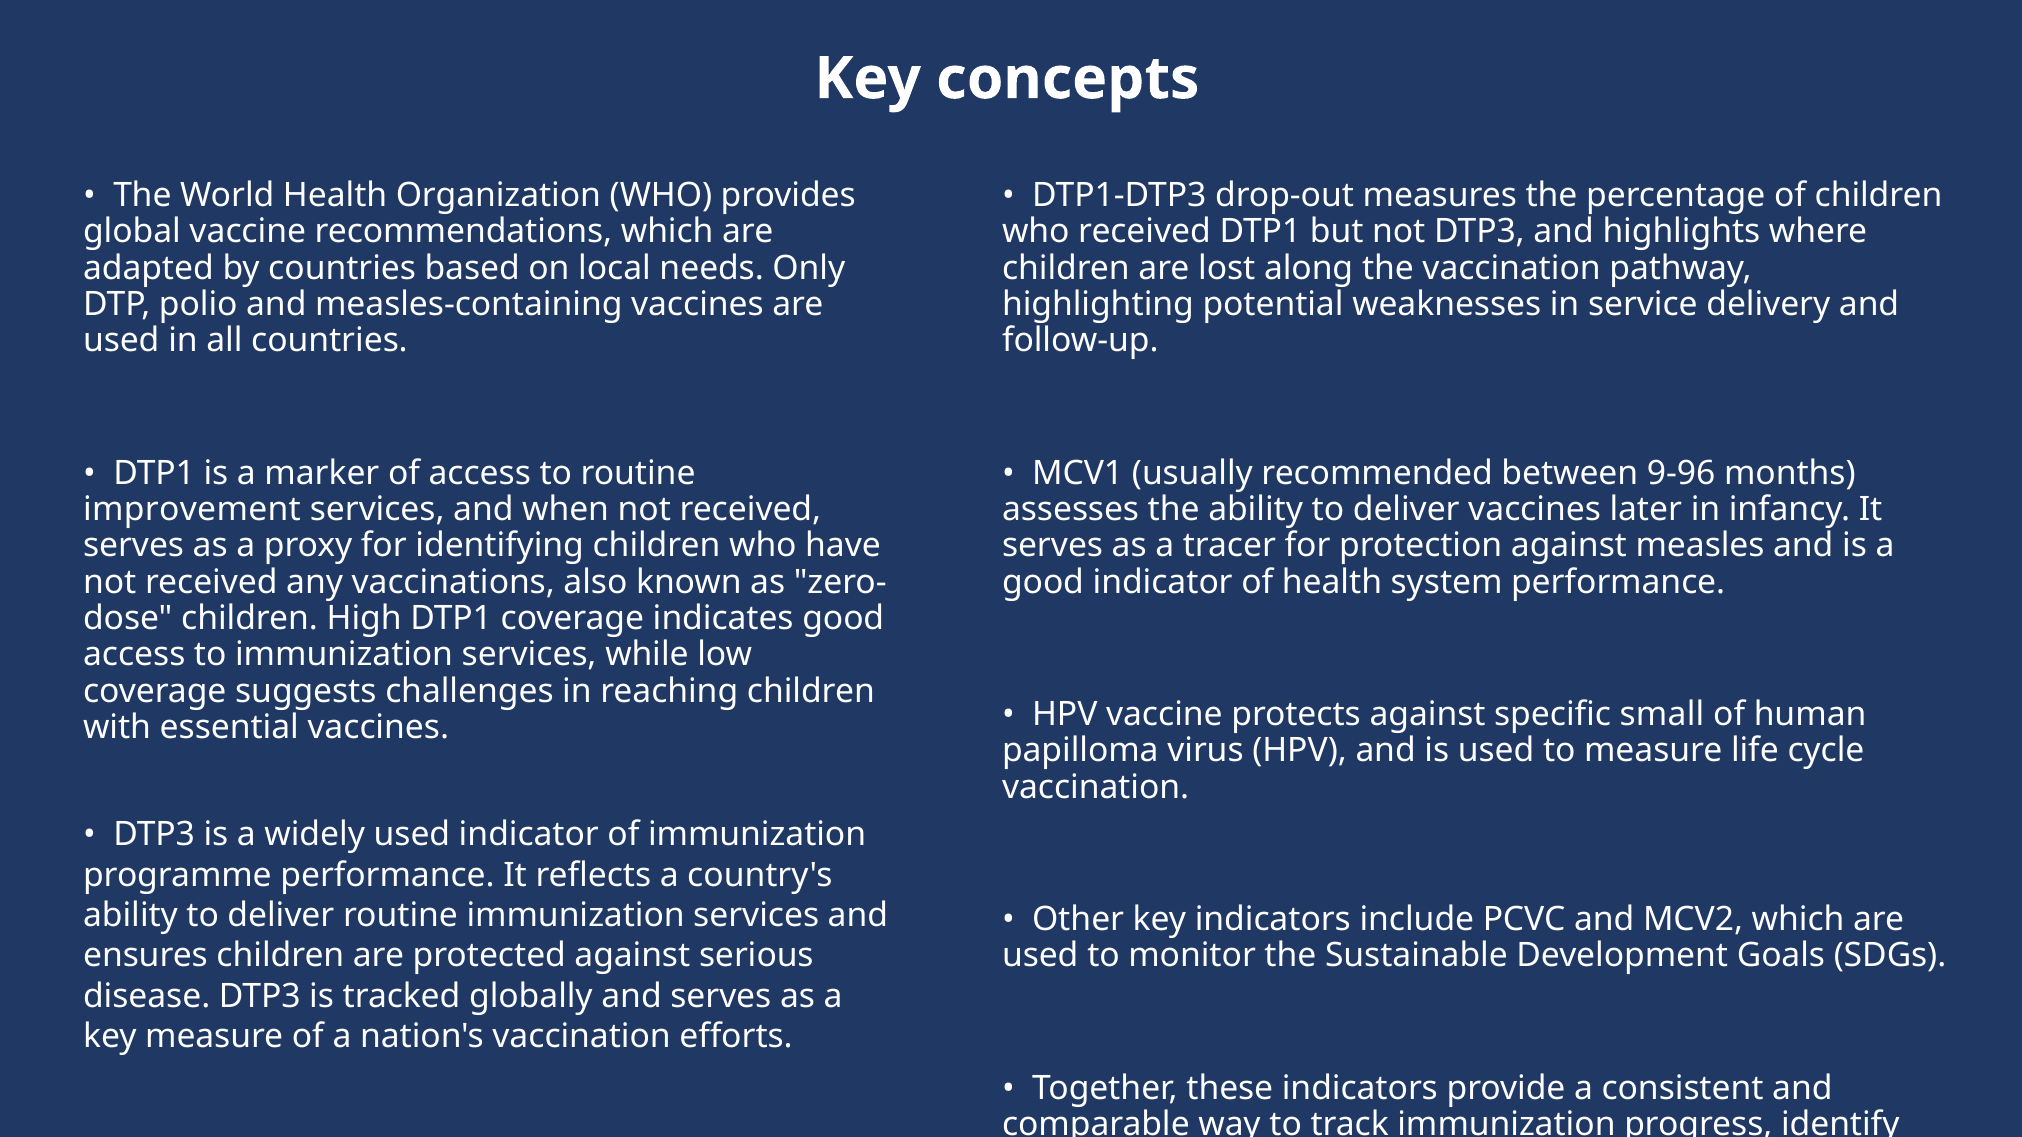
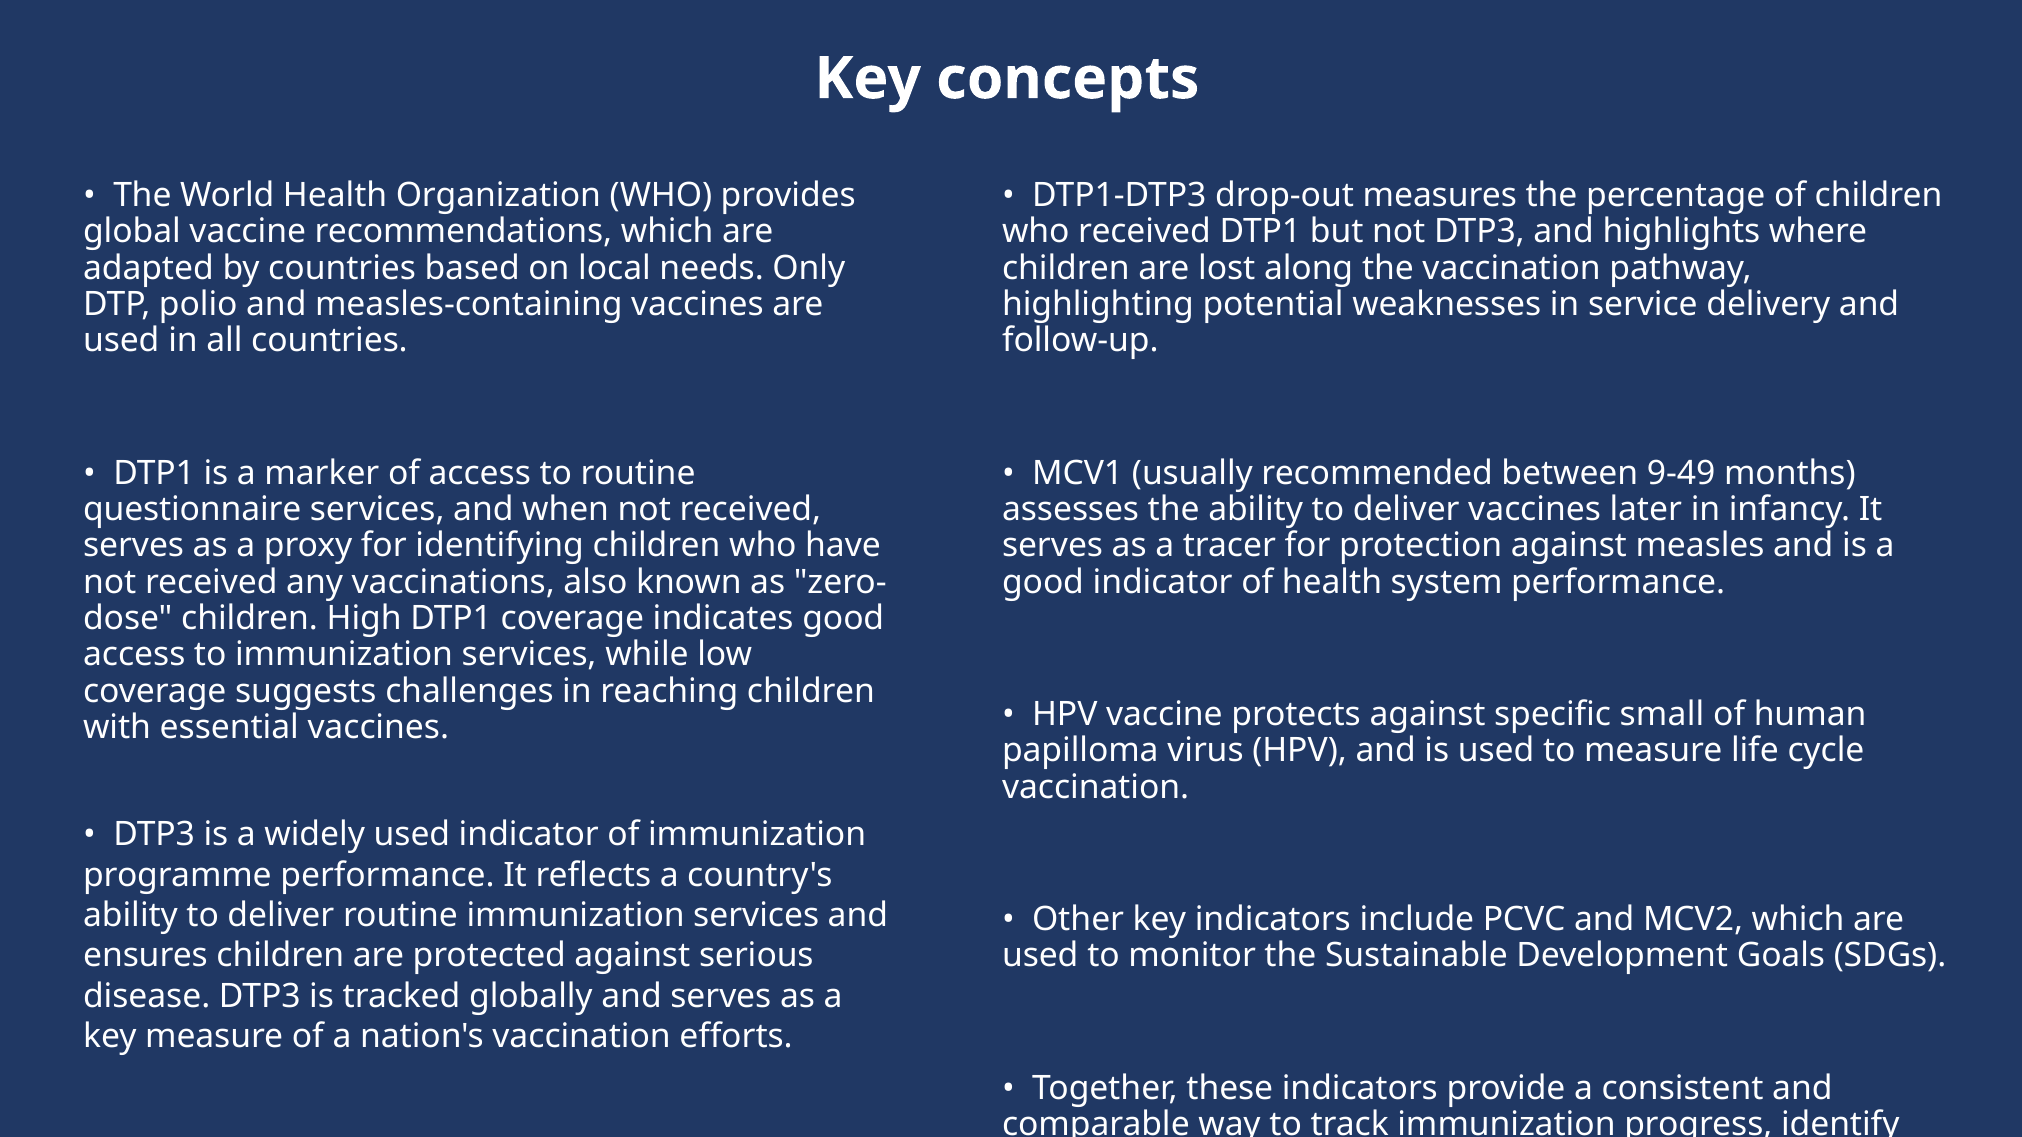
9-96: 9-96 -> 9-49 (1681, 473)
improvement: improvement -> questionnaire (192, 510)
